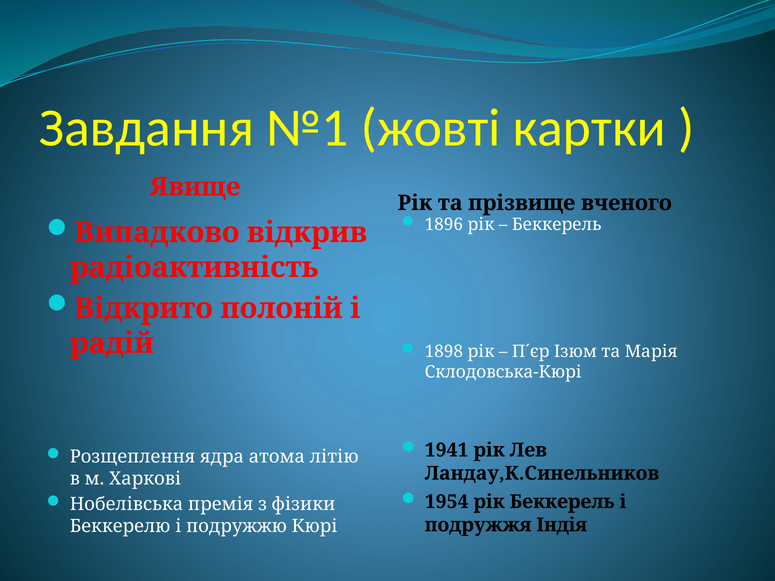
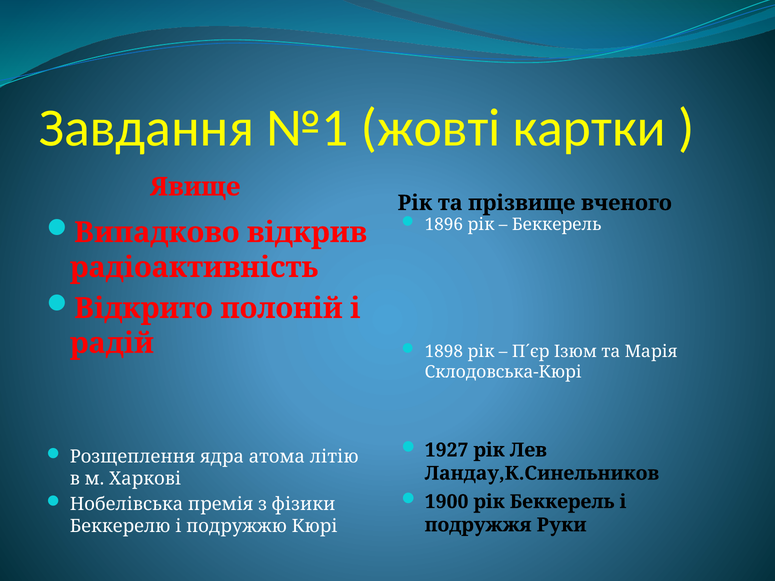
1941: 1941 -> 1927 (447, 450)
1954: 1954 -> 1900 (447, 502)
Індія: Індія -> Руки (562, 525)
